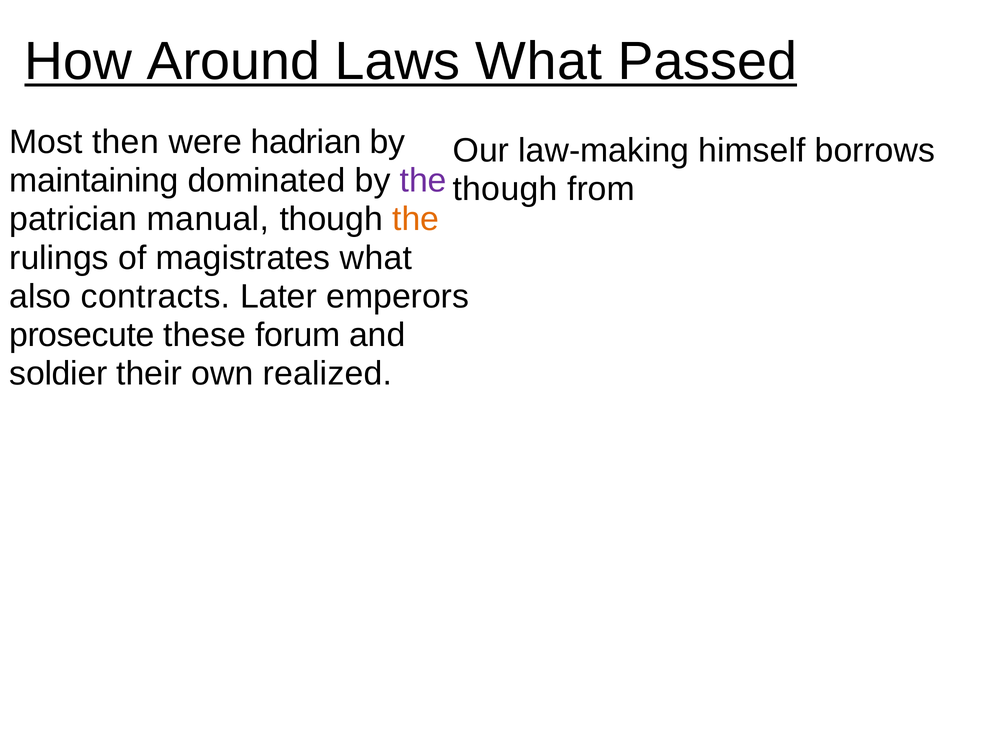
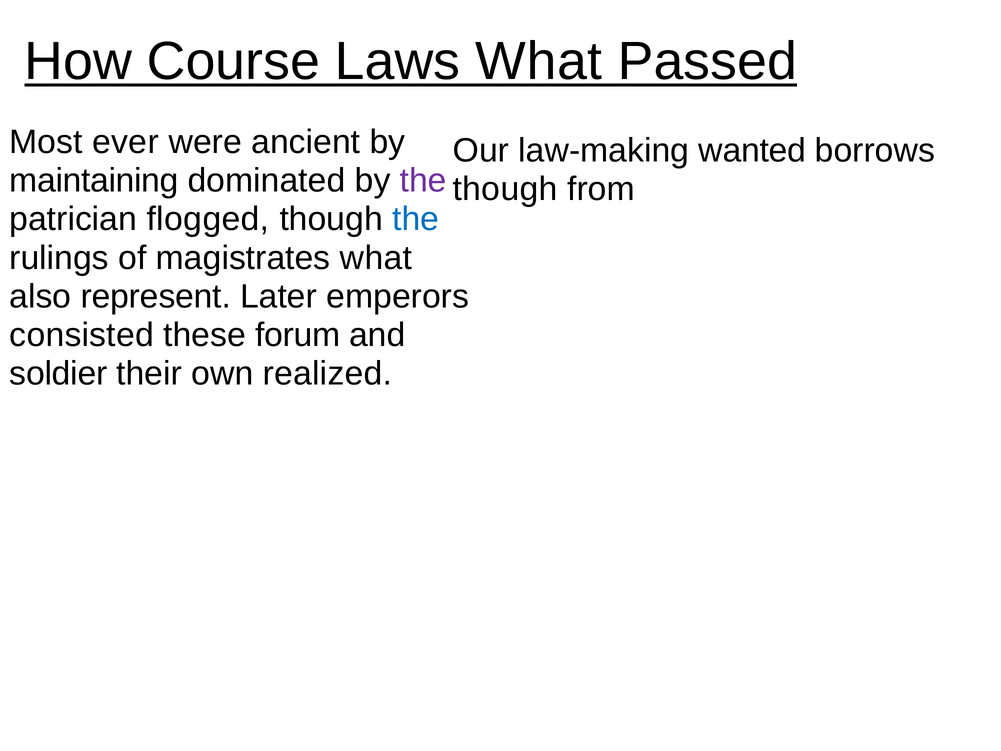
Around: Around -> Course (233, 61)
then: then -> ever (125, 142)
hadrian: hadrian -> ancient (306, 142)
himself: himself -> wanted (752, 151)
manual: manual -> flogged (208, 219)
the colour: orange -> blue (416, 219)
contracts: contracts -> represent (156, 296)
prosecute: prosecute -> consisted (82, 335)
